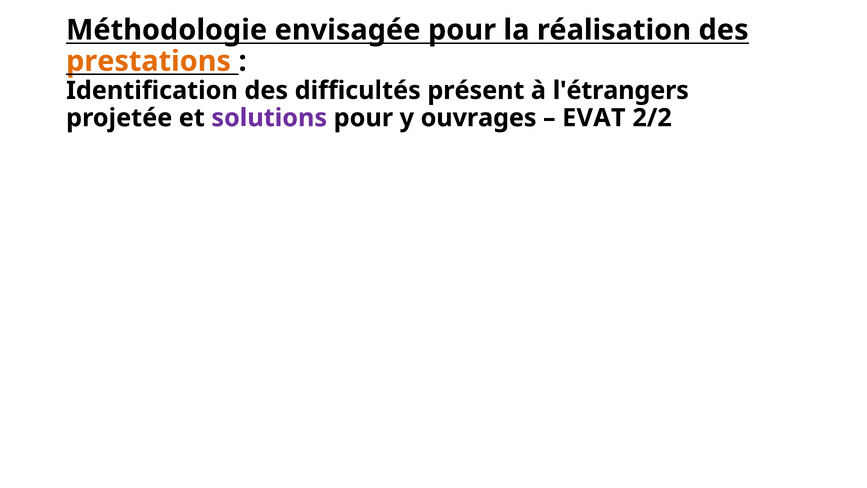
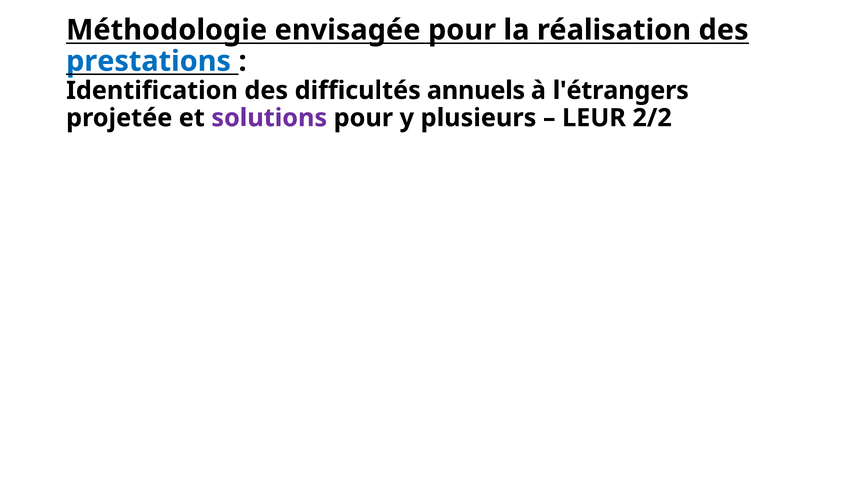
prestations colour: orange -> blue (149, 61)
présent: présent -> annuels (476, 90)
ouvrages: ouvrages -> plusieurs (478, 118)
EVAT: EVAT -> LEUR (594, 118)
